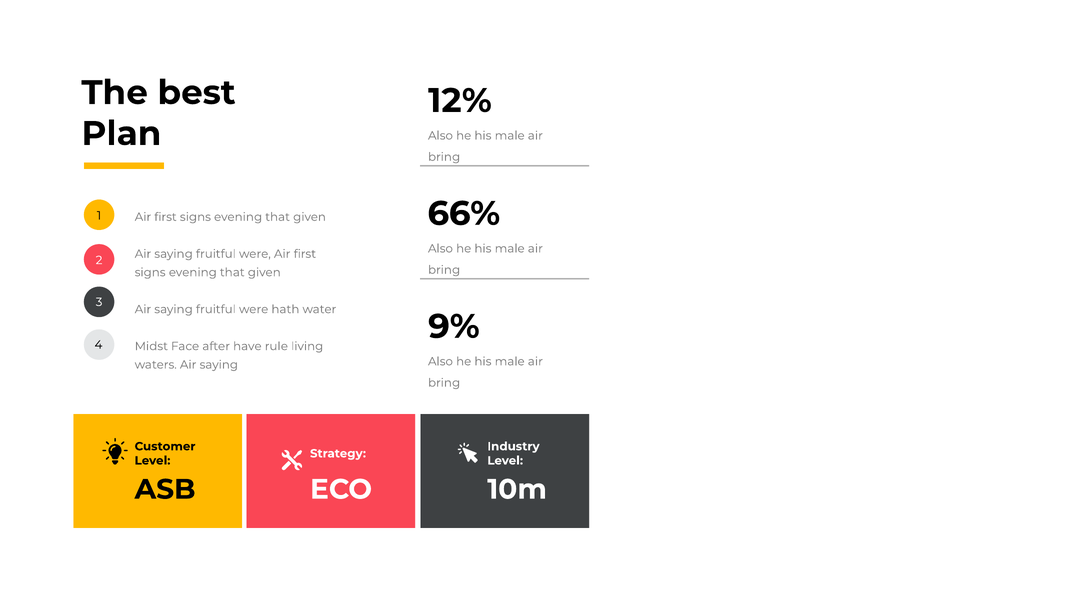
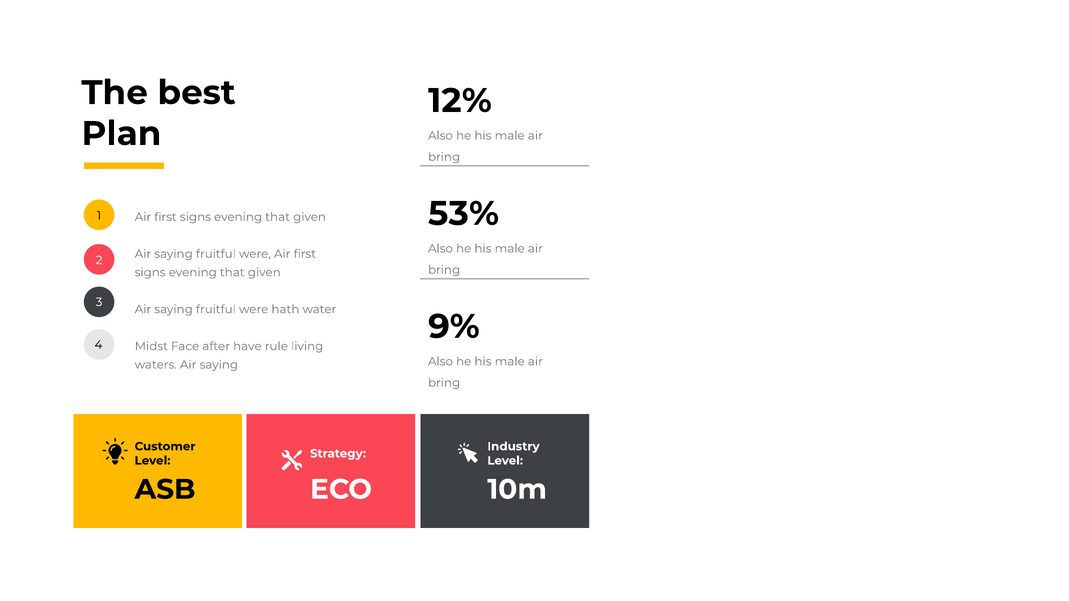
66%: 66% -> 53% (464, 214)
